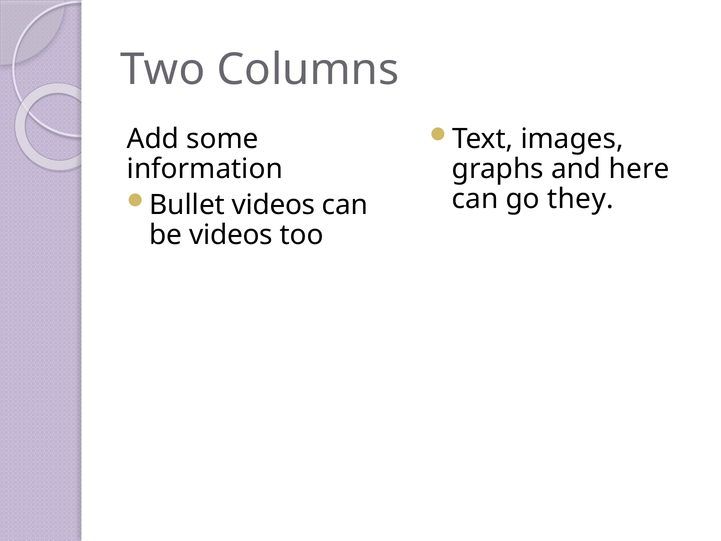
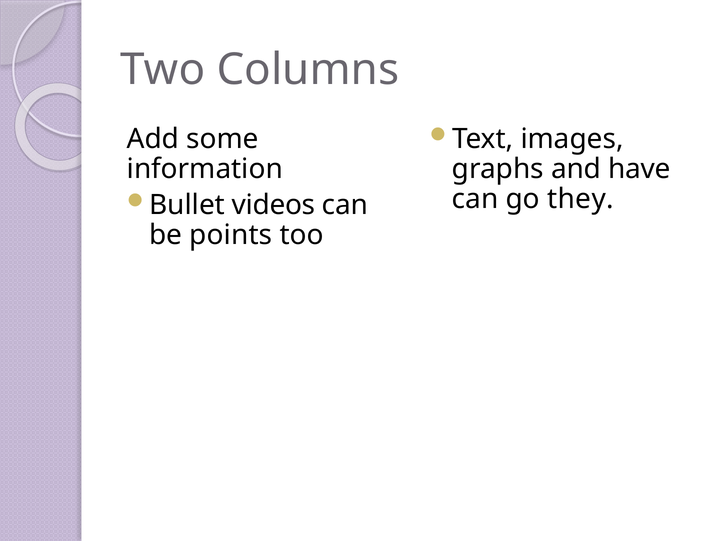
here: here -> have (639, 169)
be videos: videos -> points (231, 235)
